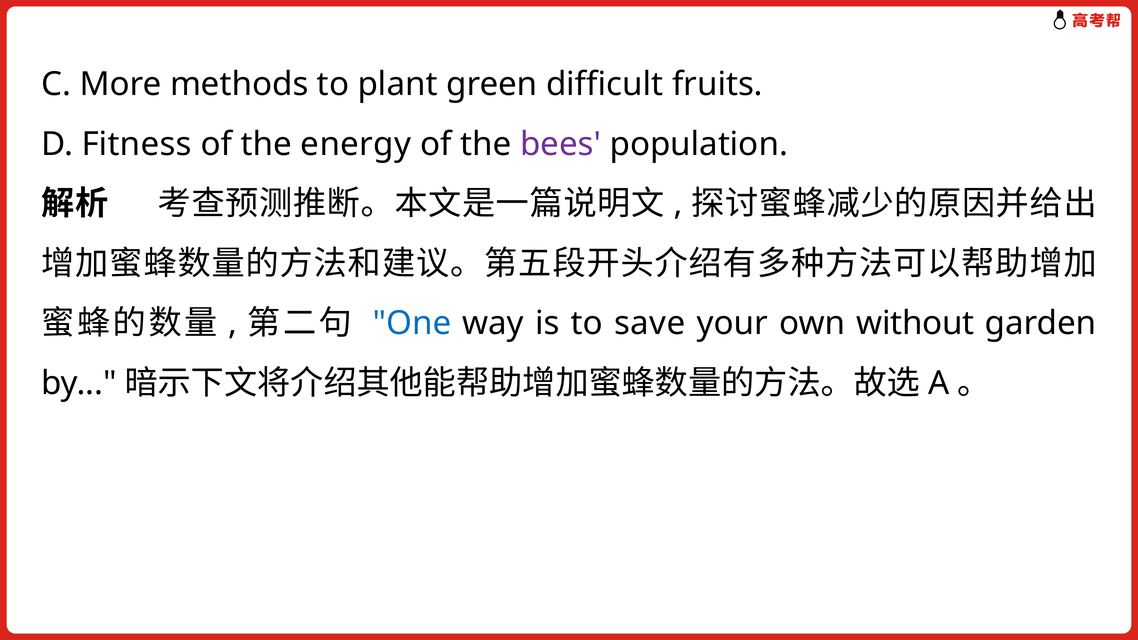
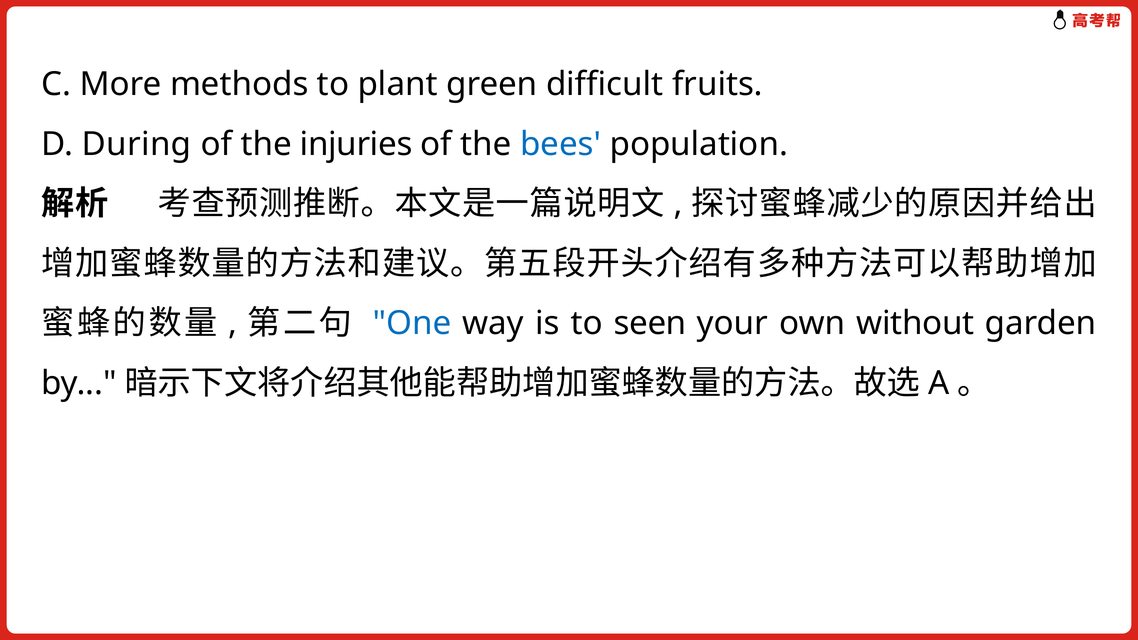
Fitness: Fitness -> During (137, 144)
energy: energy -> injuries (356, 144)
bees colour: purple -> blue (561, 144)
save: save -> seen (650, 324)
